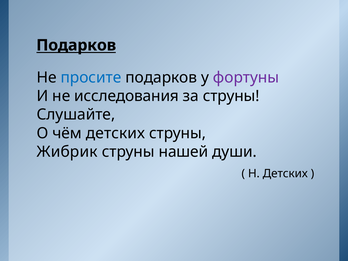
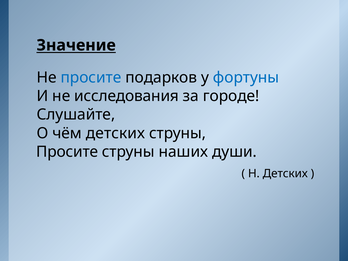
Подарков: Подарков -> Значение (76, 45)
фортуны colour: purple -> blue (246, 77)
за струны: струны -> городе (231, 96)
Жибрик: Жибрик -> Просите (67, 152)
нашей: нашей -> наших (183, 152)
